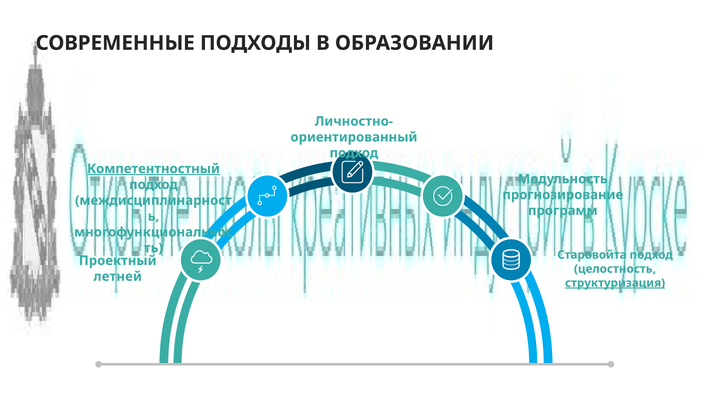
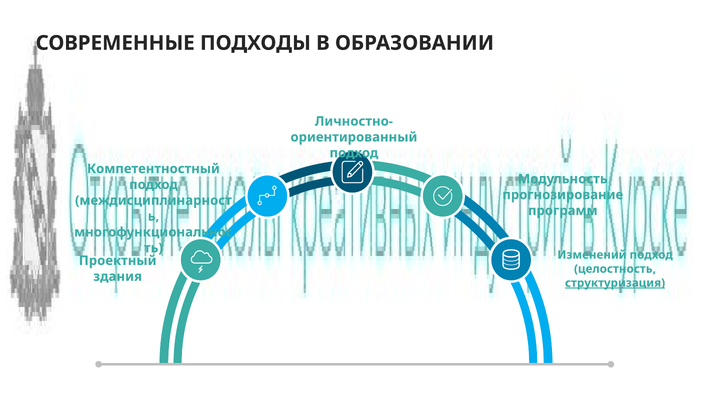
Компетентностный underline: present -> none (153, 169)
Старовойта: Старовойта -> Изменений (592, 254)
летней: летней -> здания (118, 276)
